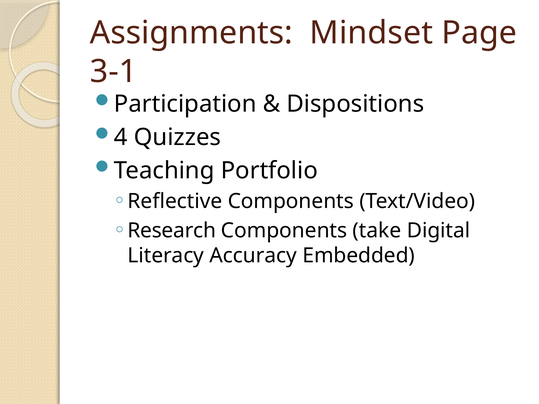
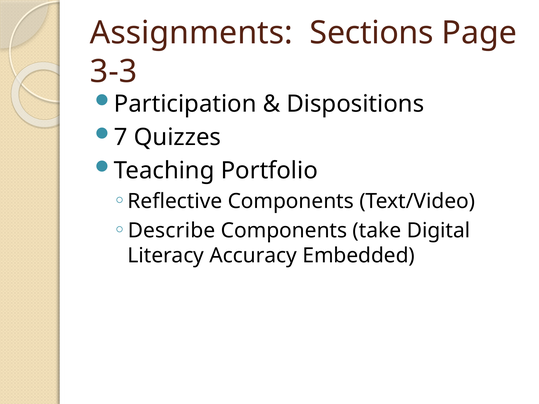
Mindset: Mindset -> Sections (372, 33)
3-1: 3-1 -> 3-3 (114, 71)
4: 4 -> 7 (121, 137)
Research: Research -> Describe (172, 231)
